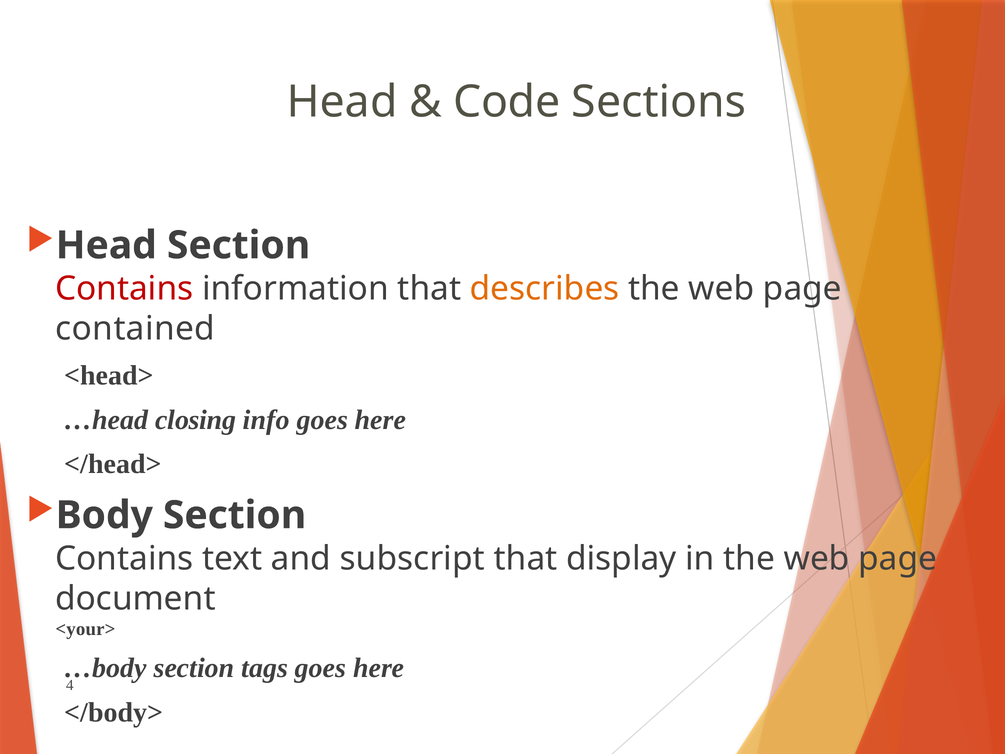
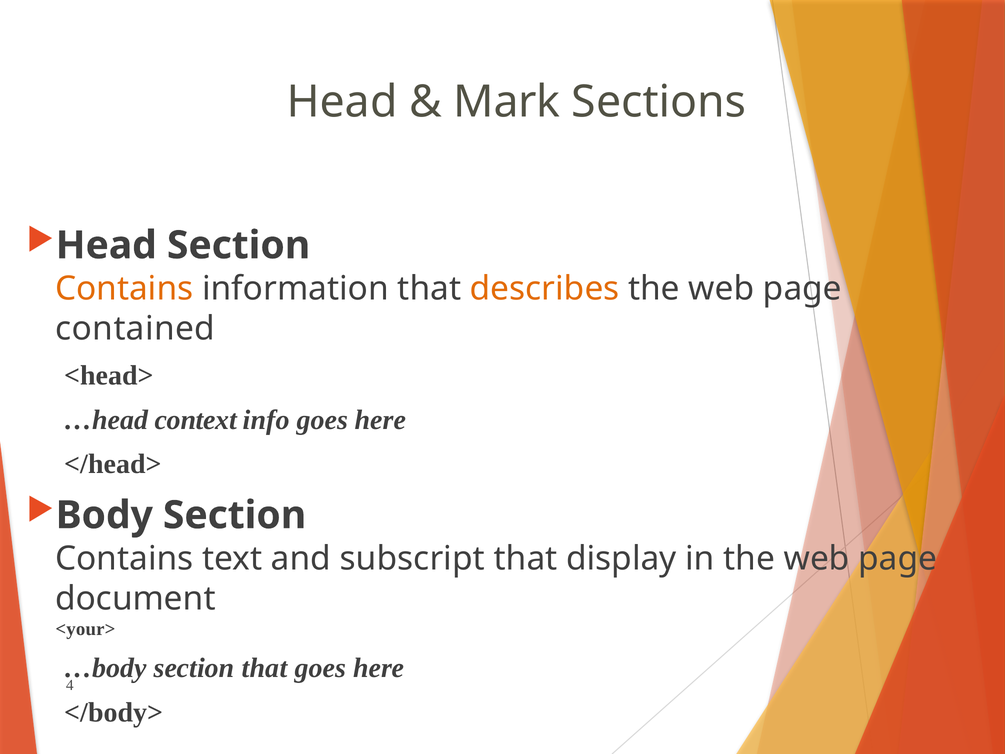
Code: Code -> Mark (507, 102)
Contains colour: red -> orange (124, 289)
closing: closing -> context (196, 420)
section tags: tags -> that (265, 668)
